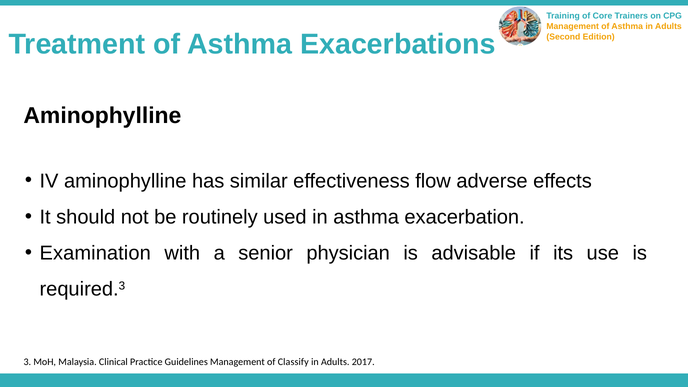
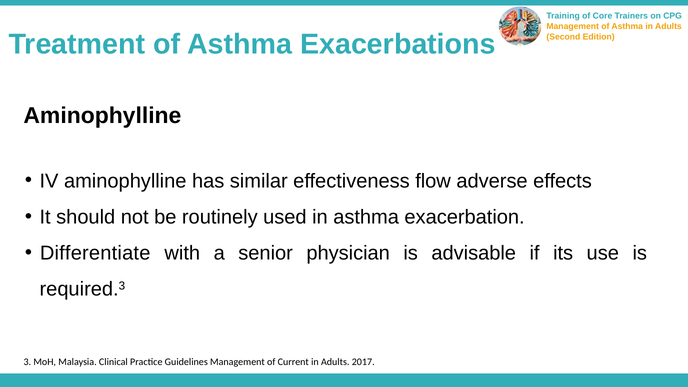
Examination: Examination -> Differentiate (95, 253)
Classify: Classify -> Current (293, 362)
